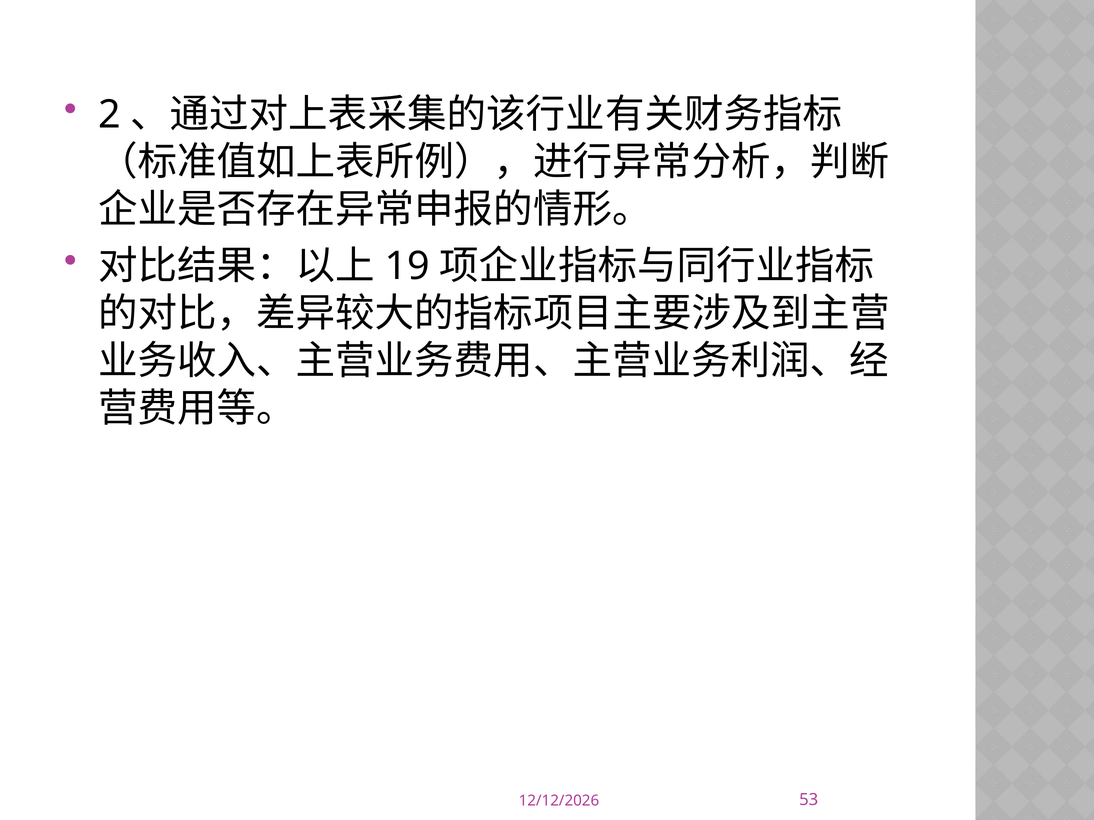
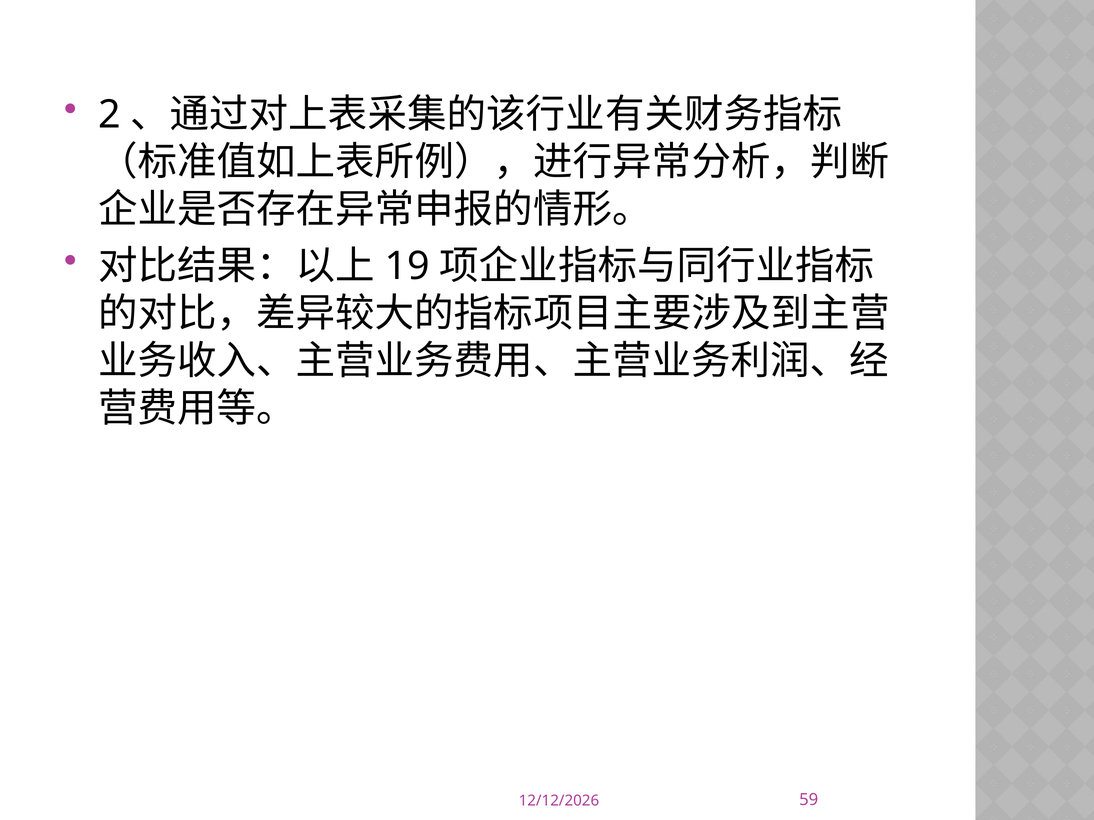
53: 53 -> 59 (809, 800)
